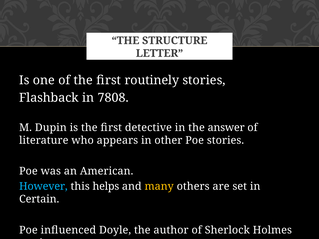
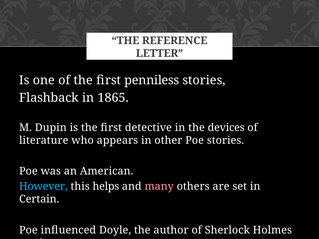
STRUCTURE: STRUCTURE -> REFERENCE (175, 41)
routinely: routinely -> penniless (152, 80)
7808: 7808 -> 1865 (113, 98)
answer: answer -> devices (226, 128)
many colour: yellow -> pink (159, 187)
